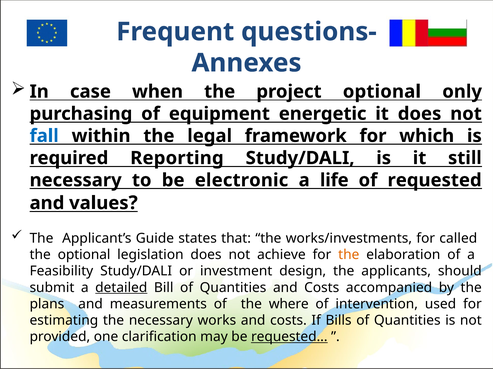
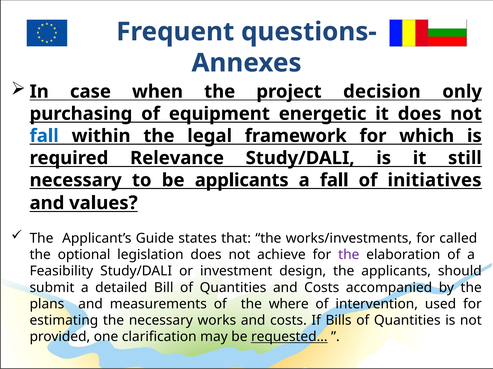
project optional: optional -> decision (382, 92)
Reporting: Reporting -> Relevance (177, 158)
be electronic: electronic -> applicants (242, 181)
a life: life -> fall (334, 181)
of requested: requested -> initiatives (434, 181)
the colour: orange -> purple (349, 255)
detailed underline: present -> none (121, 288)
